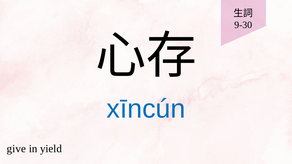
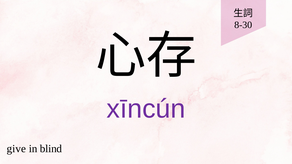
9-30: 9-30 -> 8-30 (243, 25)
xīncún colour: blue -> purple (146, 109)
yield: yield -> blind (51, 149)
